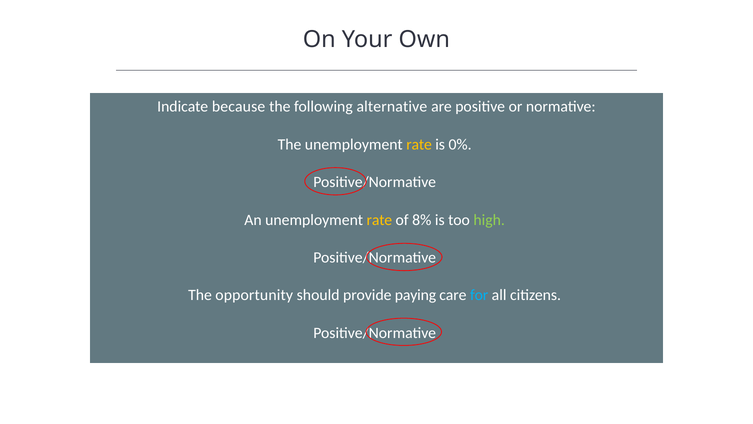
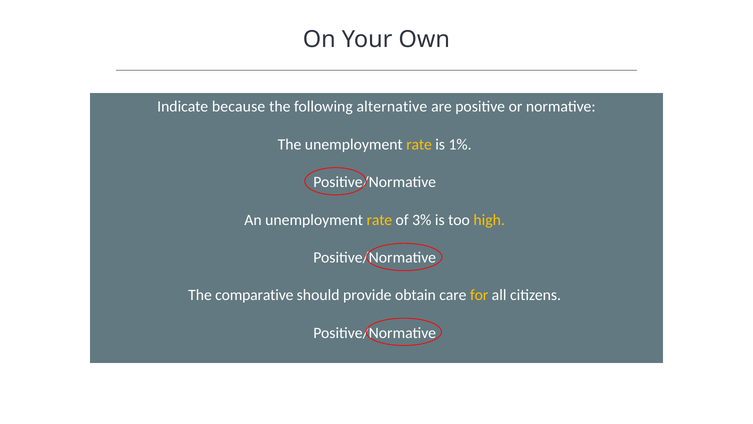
0%: 0% -> 1% (460, 144)
8%: 8% -> 3% (422, 220)
high colour: light green -> yellow (489, 220)
opportunity: opportunity -> comparative (254, 295)
paying: paying -> obtain (415, 295)
for colour: light blue -> yellow (479, 295)
